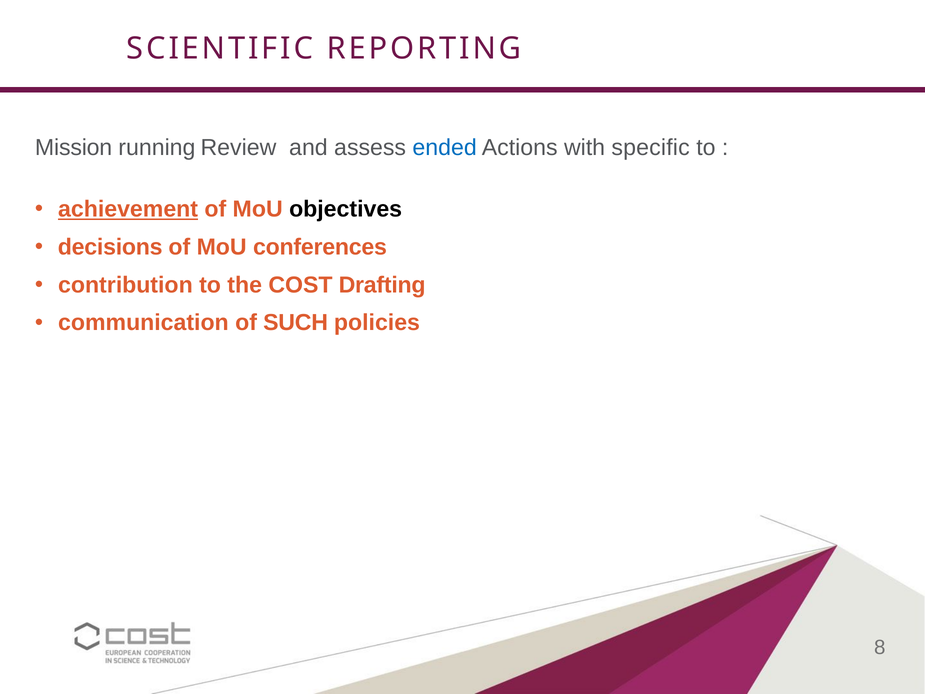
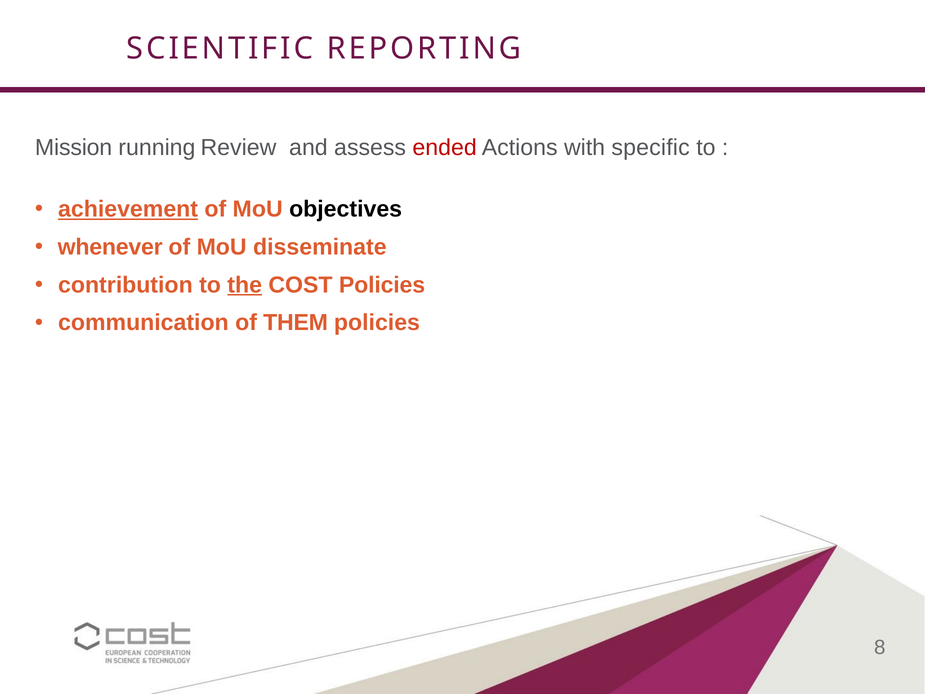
ended colour: blue -> red (445, 147)
decisions: decisions -> whenever (110, 247)
conferences: conferences -> disseminate (320, 247)
the underline: none -> present (245, 285)
COST Drafting: Drafting -> Policies (382, 285)
SUCH: SUCH -> THEM (296, 323)
